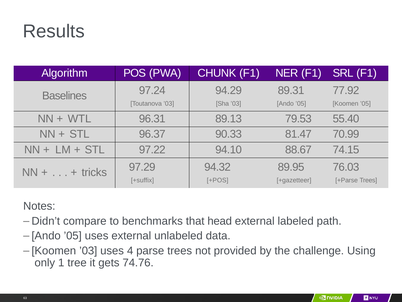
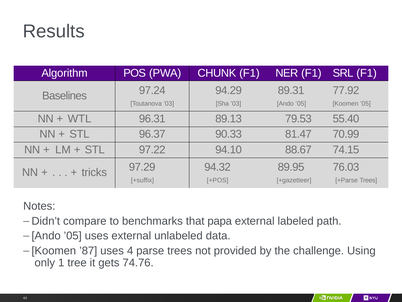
head: head -> papa (220, 221)
’03: ’03 -> ’87 (88, 250)
